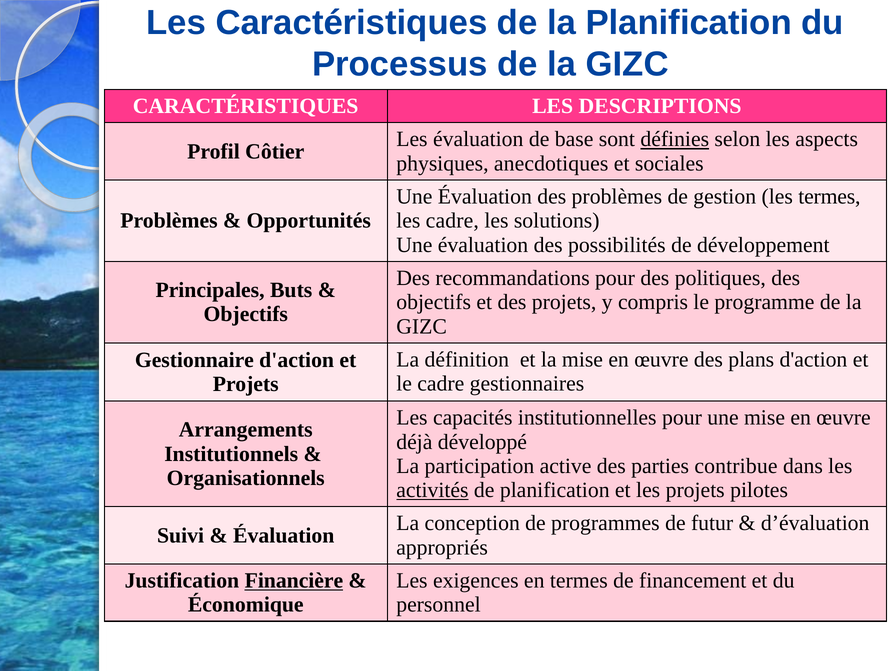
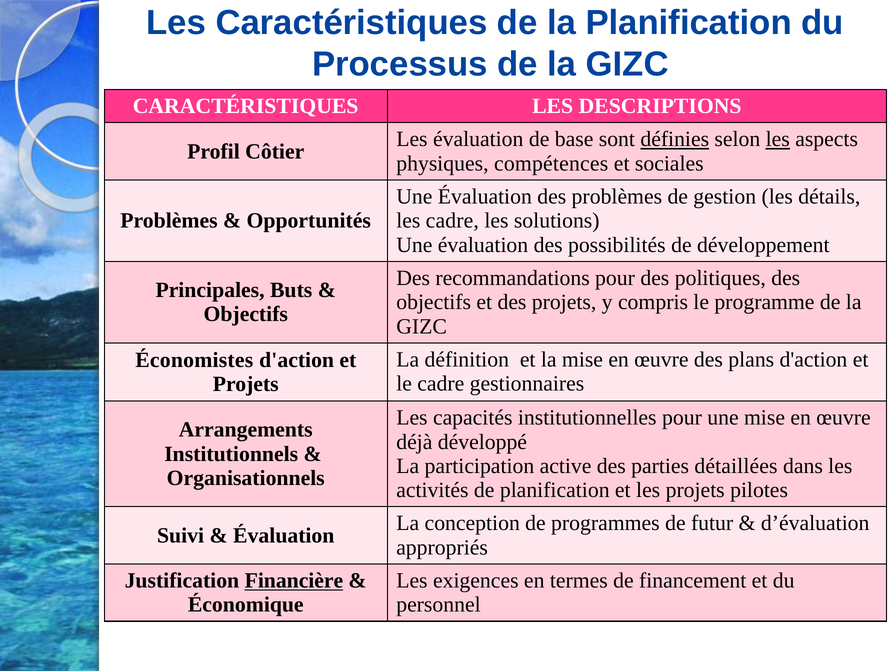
les underline: none -> present (778, 139)
anecdotiques: anecdotiques -> compétences (551, 163)
les termes: termes -> détails (829, 196)
Gestionnaire: Gestionnaire -> Économistes (194, 360)
contribue: contribue -> détaillées (736, 466)
activités underline: present -> none (432, 490)
